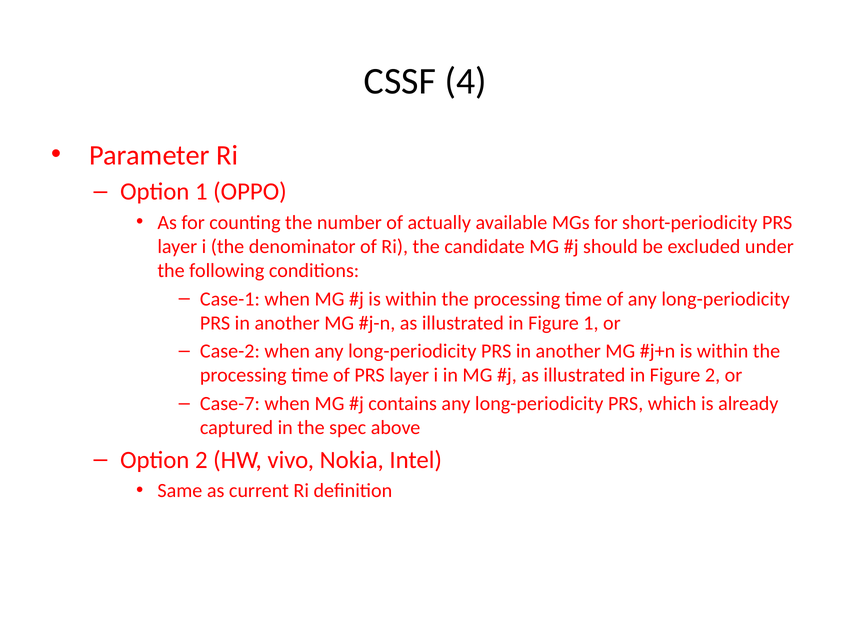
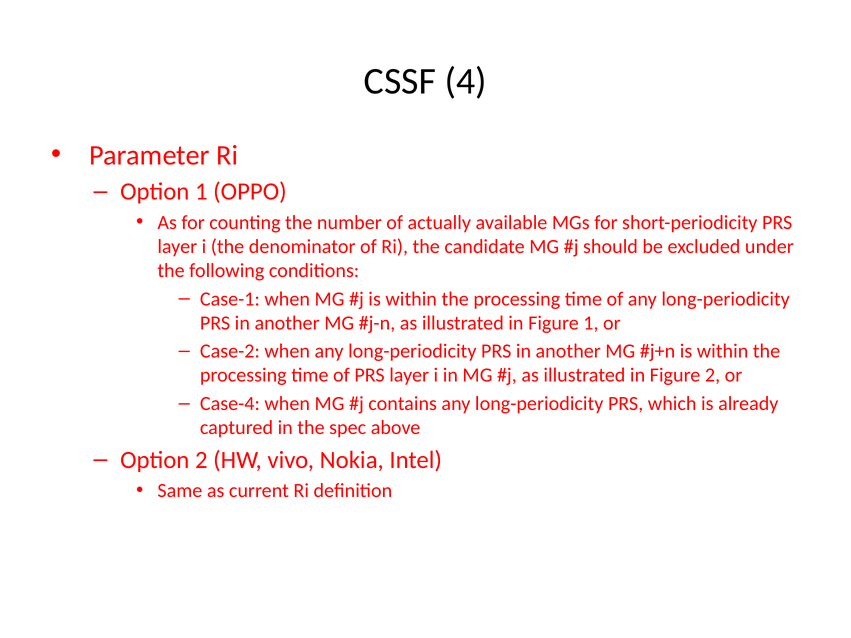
Case-7: Case-7 -> Case-4 (230, 404)
